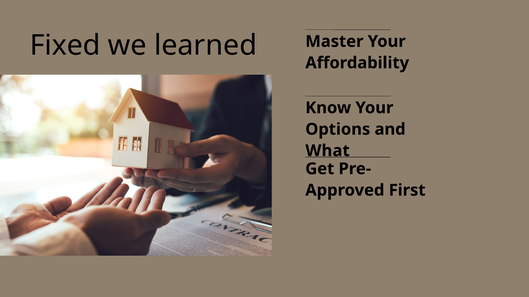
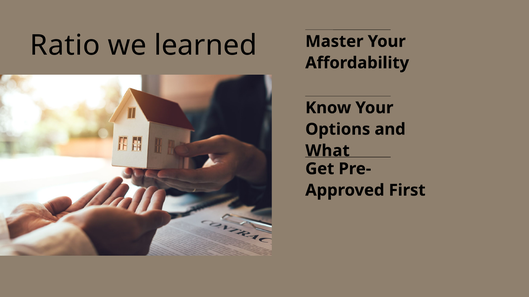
Fixed: Fixed -> Ratio (65, 46)
